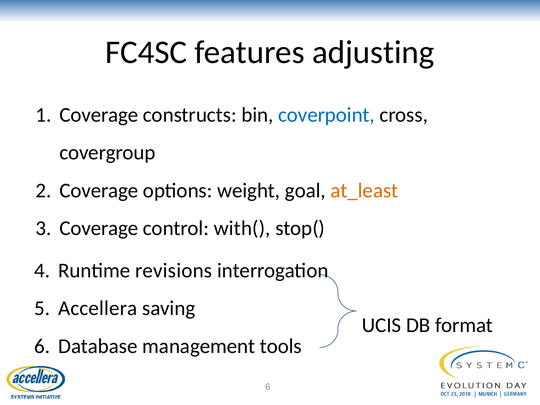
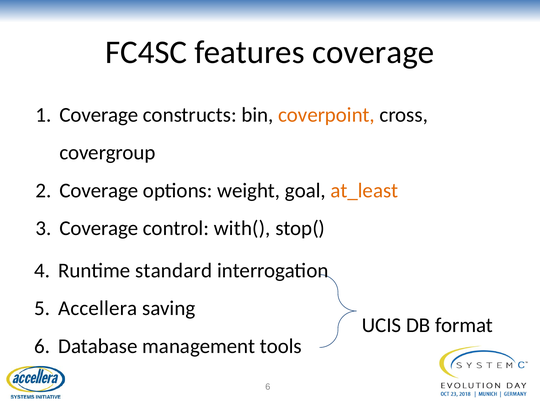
features adjusting: adjusting -> coverage (373, 52)
coverpoint colour: blue -> orange (326, 115)
revisions: revisions -> standard (174, 270)
